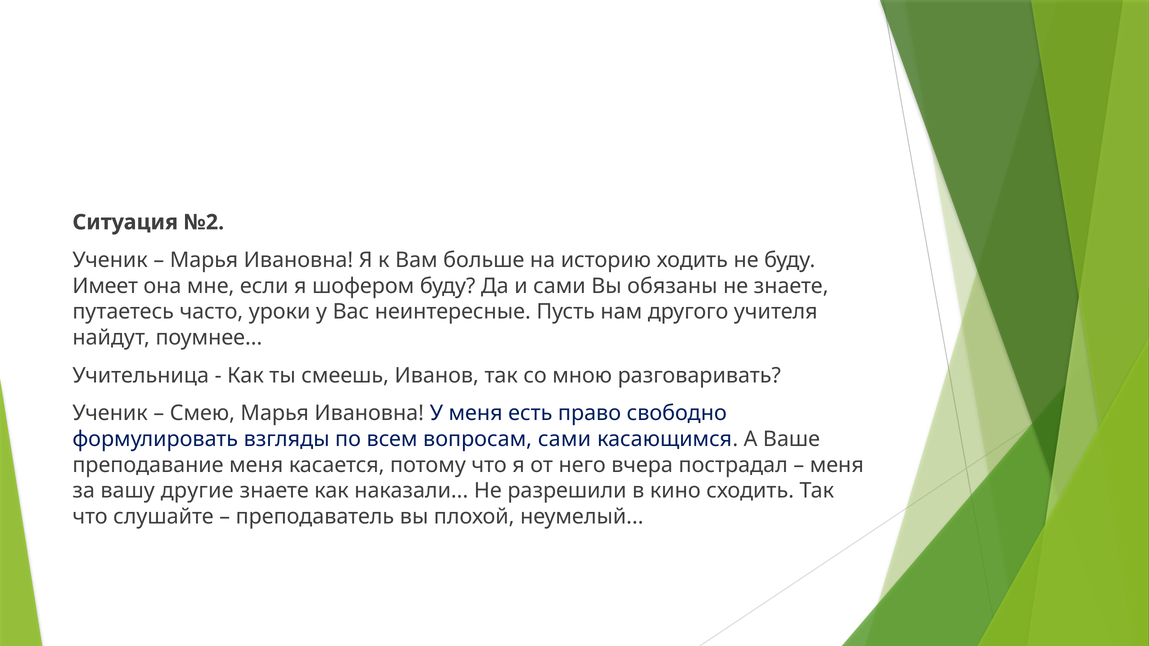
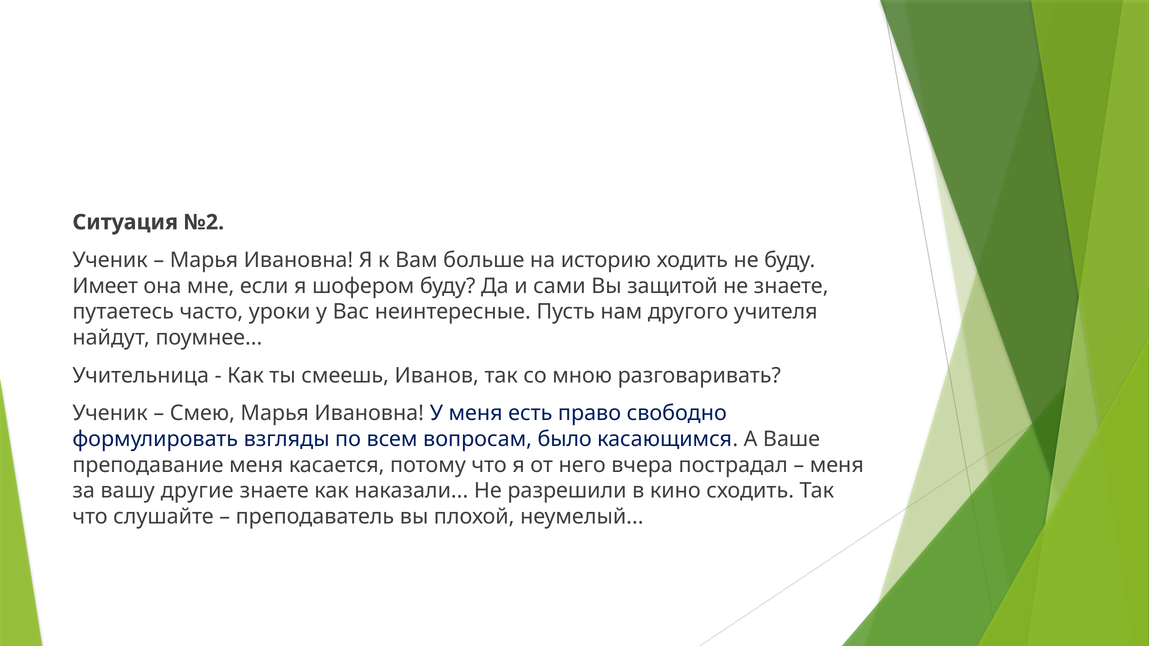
обязаны: обязаны -> защитой (672, 286)
вопросам сами: сами -> было (565, 439)
